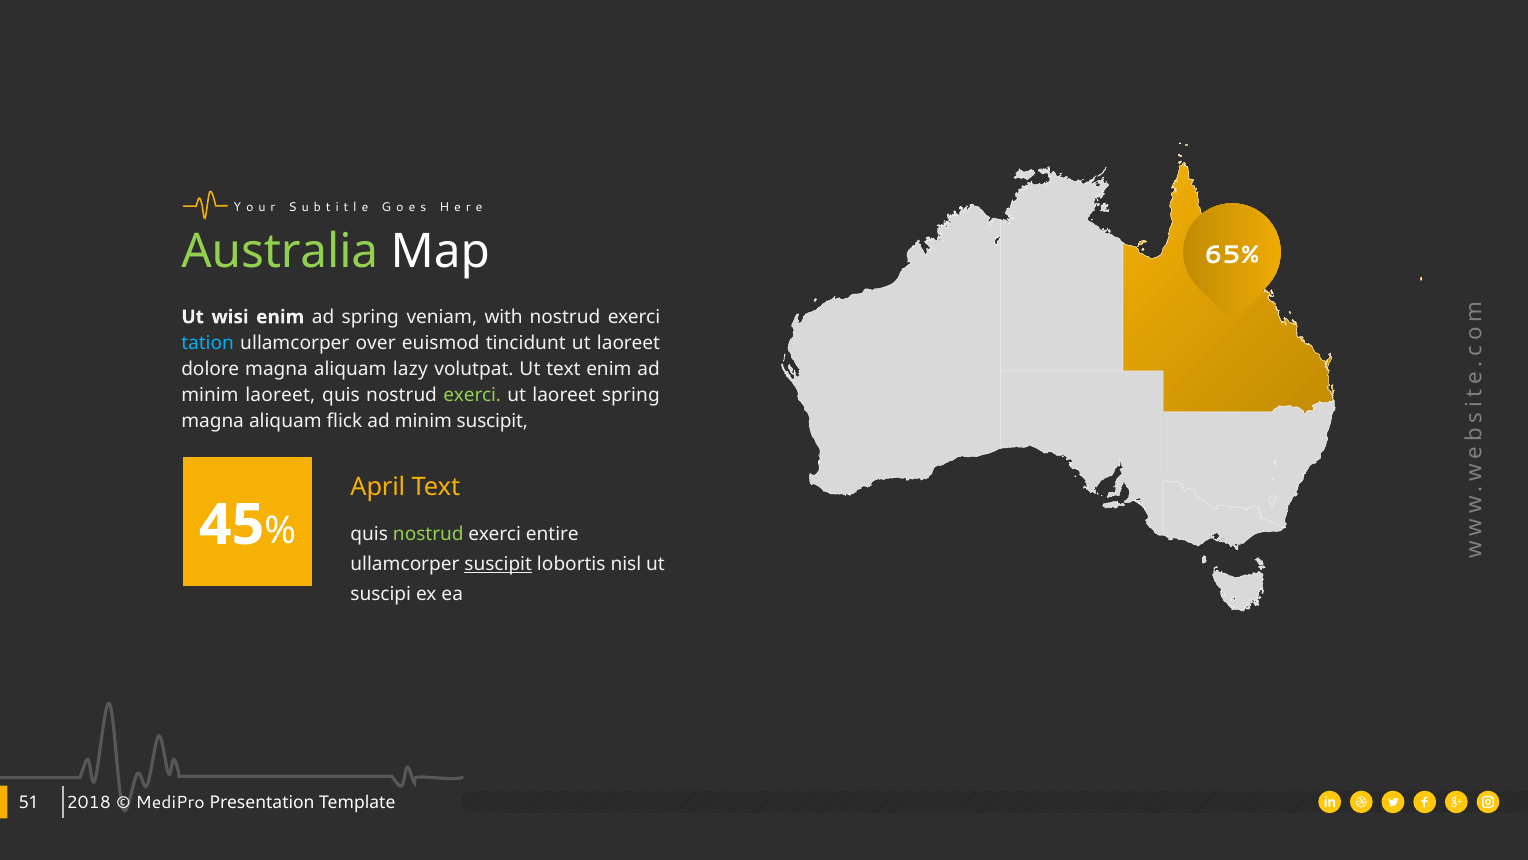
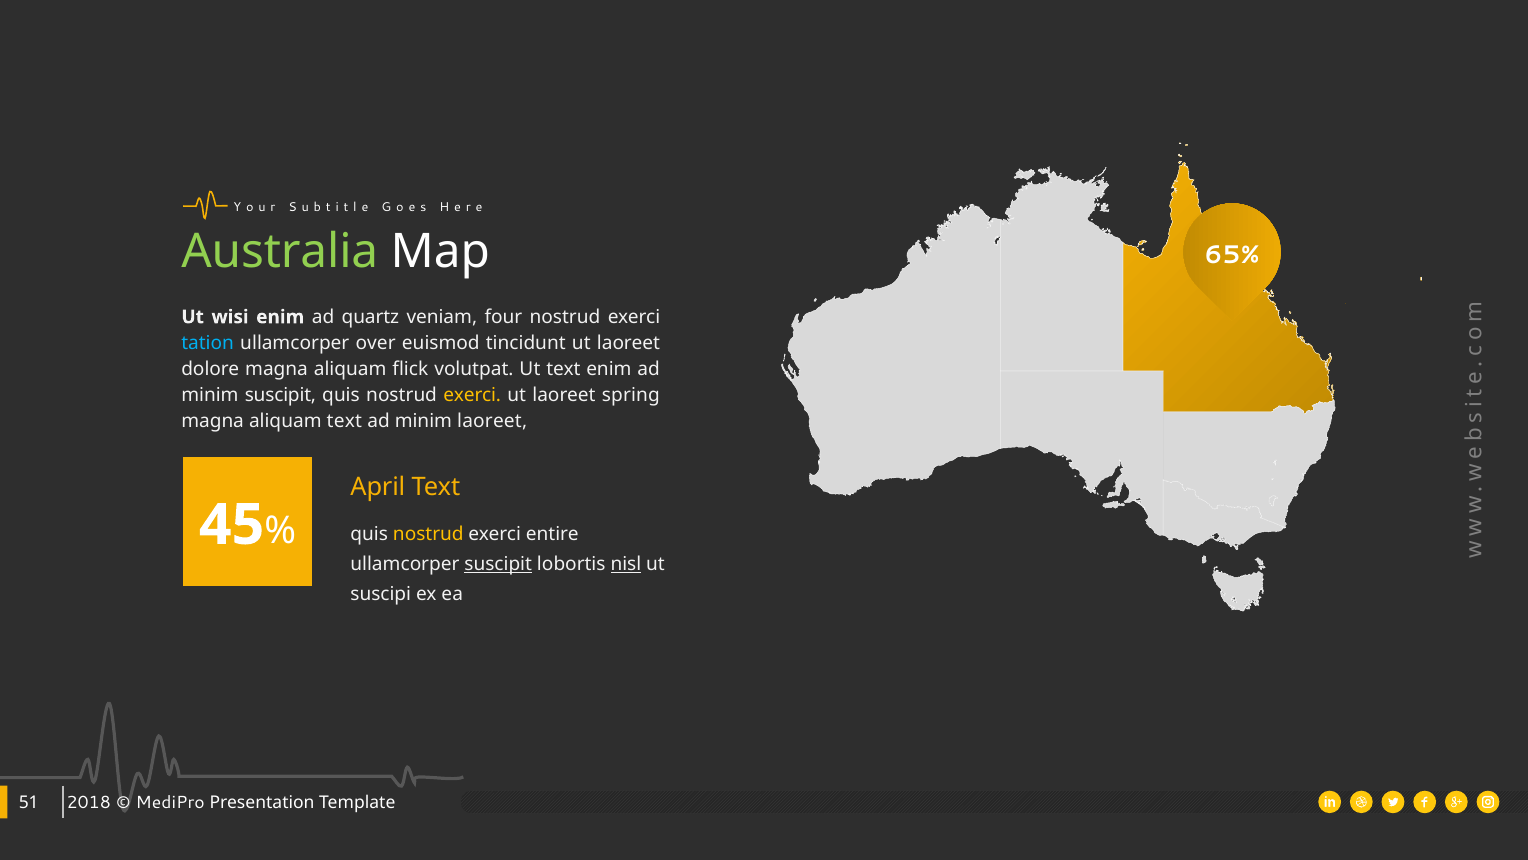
ad spring: spring -> quartz (370, 317)
with: with -> four (503, 317)
lazy: lazy -> flick (410, 369)
minim laoreet: laoreet -> suscipit (280, 395)
exerci colour: light green -> yellow (472, 395)
aliquam flick: flick -> text (344, 421)
minim suscipit: suscipit -> laoreet (492, 421)
nostrud colour: light green -> yellow (428, 534)
nisl underline: none -> present (626, 564)
